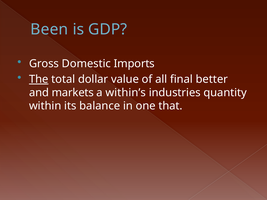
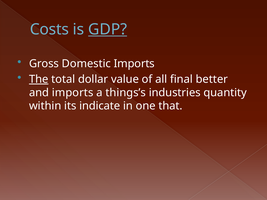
Been: Been -> Costs (49, 29)
GDP underline: none -> present (108, 29)
and markets: markets -> imports (73, 93)
within’s: within’s -> things’s (126, 93)
balance: balance -> indicate (100, 106)
